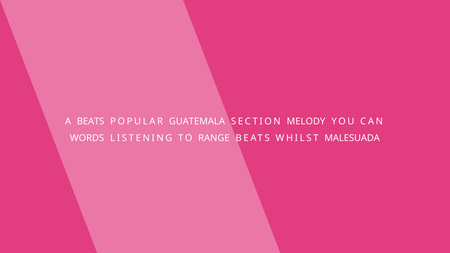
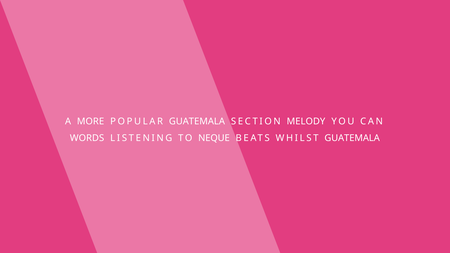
A BEATS: BEATS -> MORE (91, 121)
RANGE: RANGE -> NEQUE (214, 138)
WHILST MALESUADA: MALESUADA -> GUATEMALA (352, 138)
